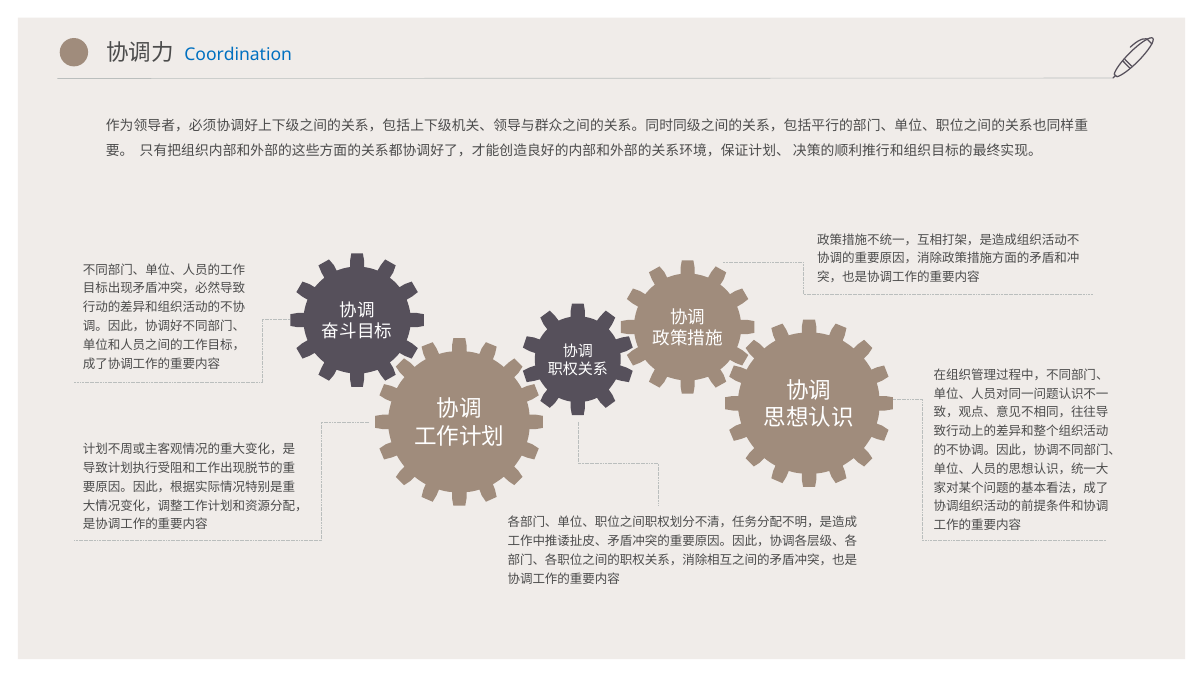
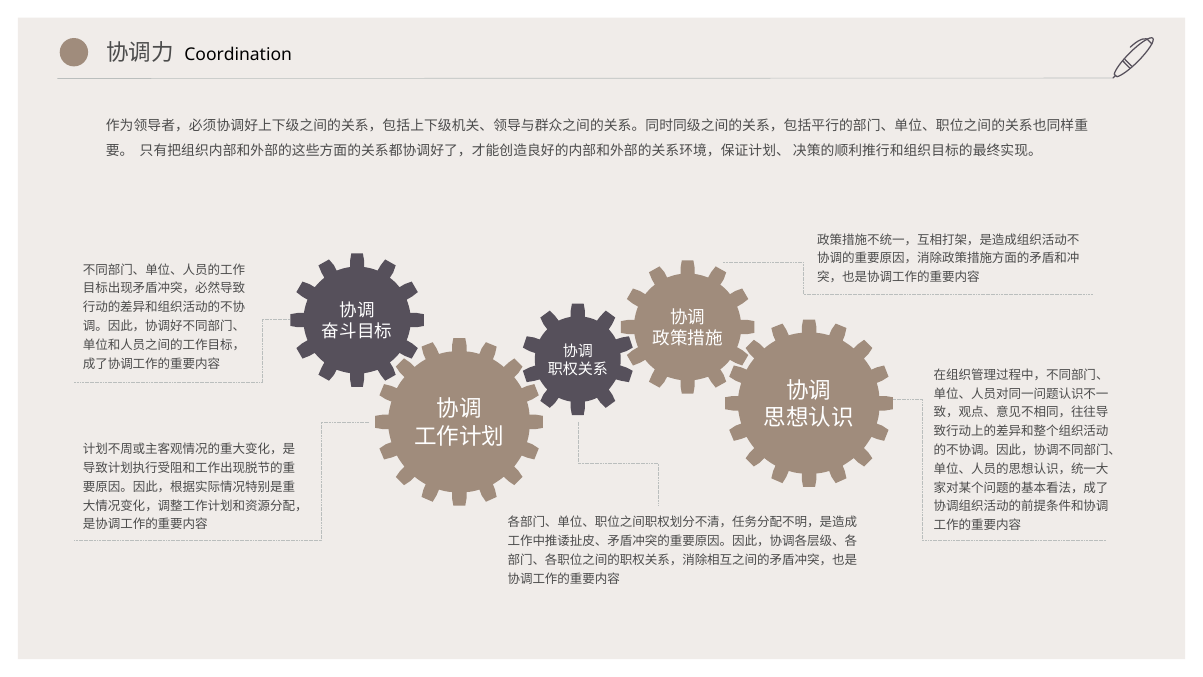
Coordination colour: blue -> black (238, 55)
